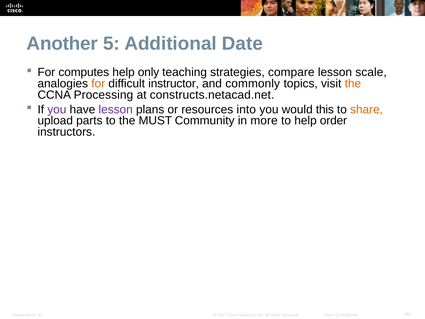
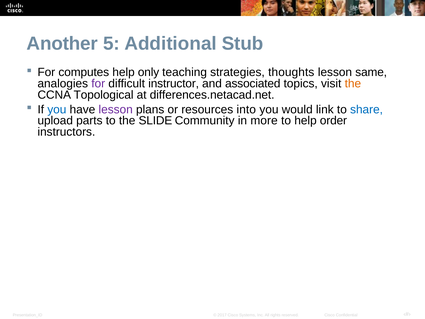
Date: Date -> Stub (243, 43)
compare: compare -> thoughts (291, 72)
scale: scale -> same (371, 72)
for colour: orange -> purple (98, 84)
commonly: commonly -> associated (253, 84)
Processing: Processing -> Topological (104, 95)
constructs.netacad.net: constructs.netacad.net -> differences.netacad.net (212, 95)
you colour: purple -> blue (57, 109)
this: this -> link (325, 109)
share colour: orange -> blue (367, 109)
MUST: MUST -> SLIDE (155, 121)
